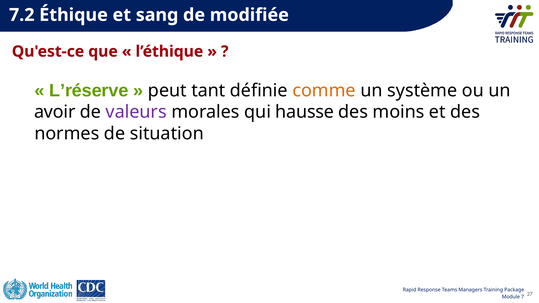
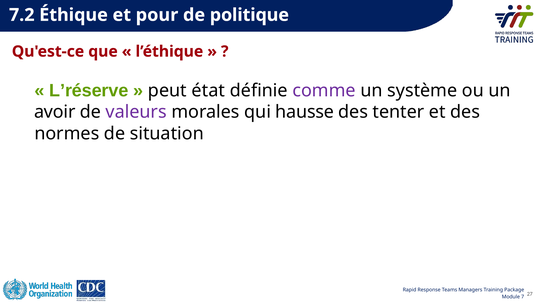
sang: sang -> pour (157, 15)
modifiée: modifiée -> politique (249, 15)
tant: tant -> état (208, 90)
comme colour: orange -> purple (324, 90)
moins: moins -> tenter (398, 112)
